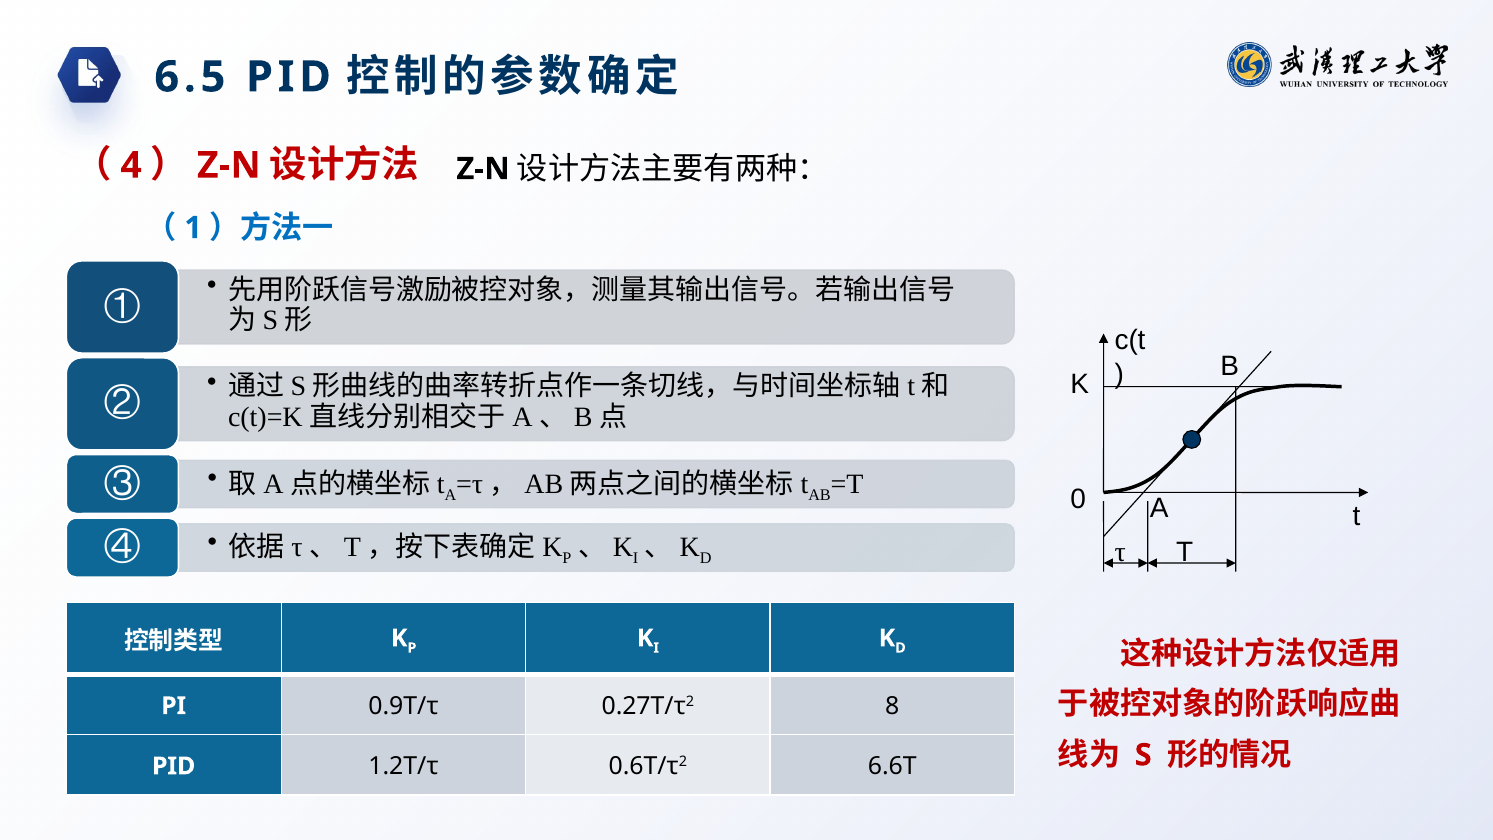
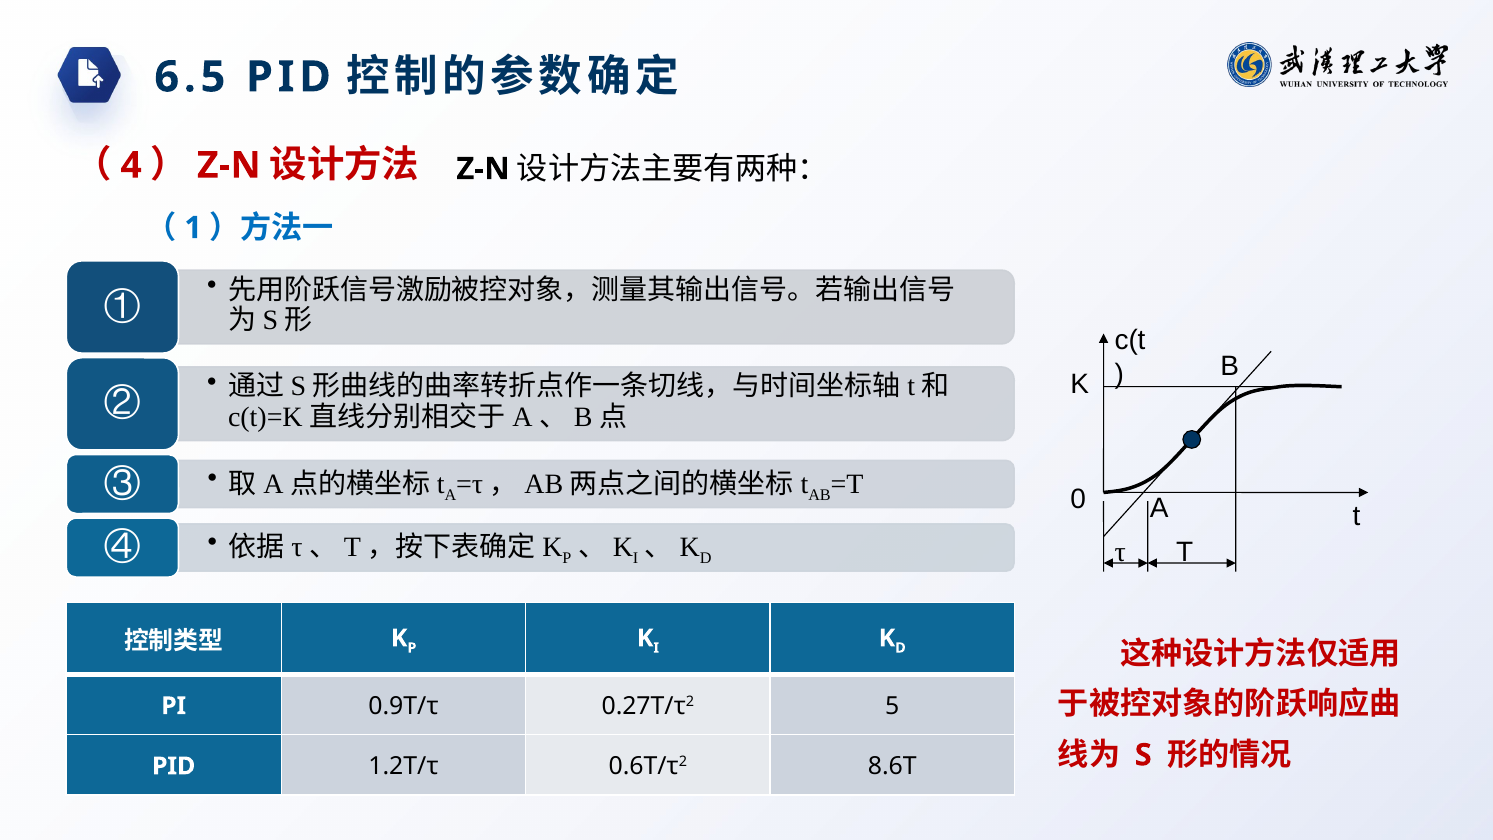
8: 8 -> 5 (892, 706)
6.6T: 6.6T -> 8.6T (892, 766)
